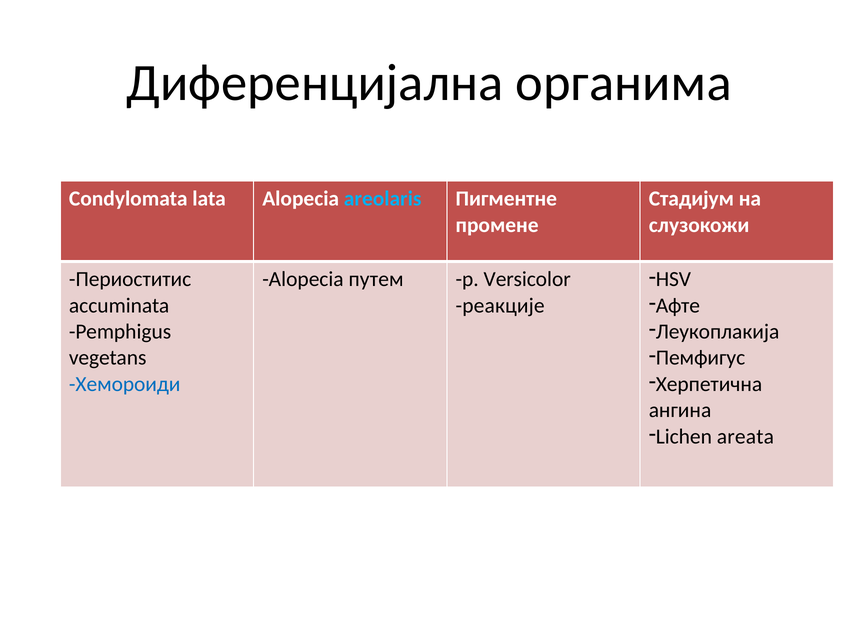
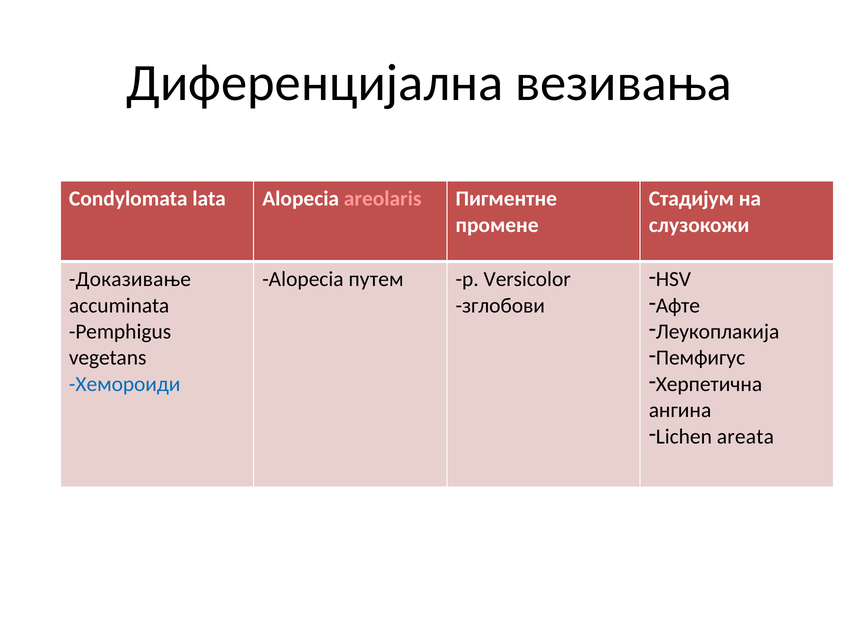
органима: органима -> везивања (624, 83)
areolaris colour: light blue -> pink (383, 199)
Периоститис: Периоститис -> Доказивање (130, 279)
реакције: реакције -> зглобови (500, 306)
